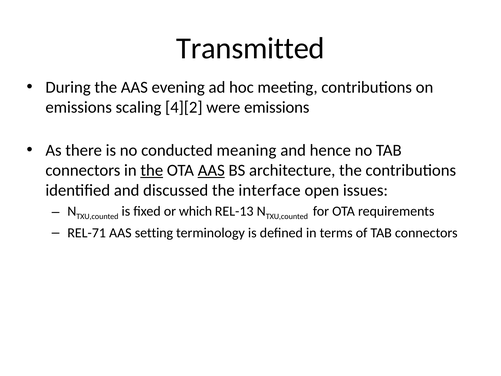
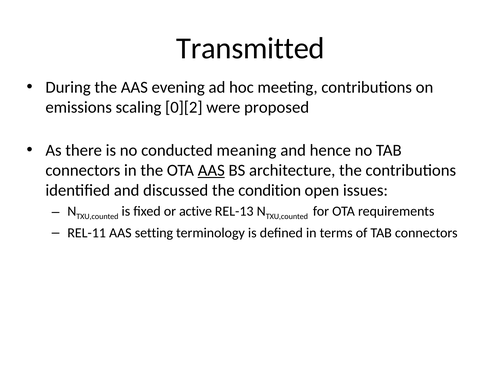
4][2: 4][2 -> 0][2 (184, 107)
were emissions: emissions -> proposed (277, 107)
the underline: present -> none (152, 170)
interface: interface -> condition (270, 190)
which: which -> active (196, 211)
REL-71: REL-71 -> REL-11 (87, 233)
